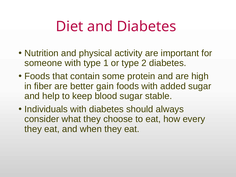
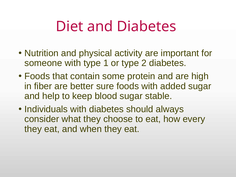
gain: gain -> sure (105, 86)
